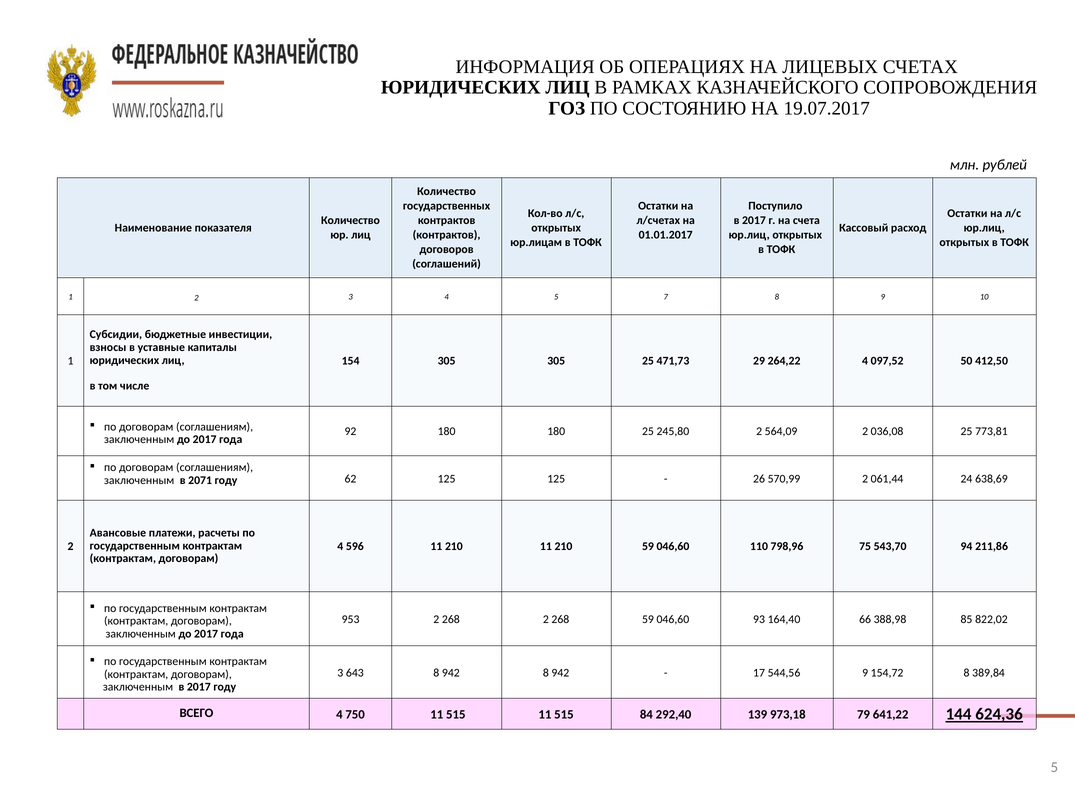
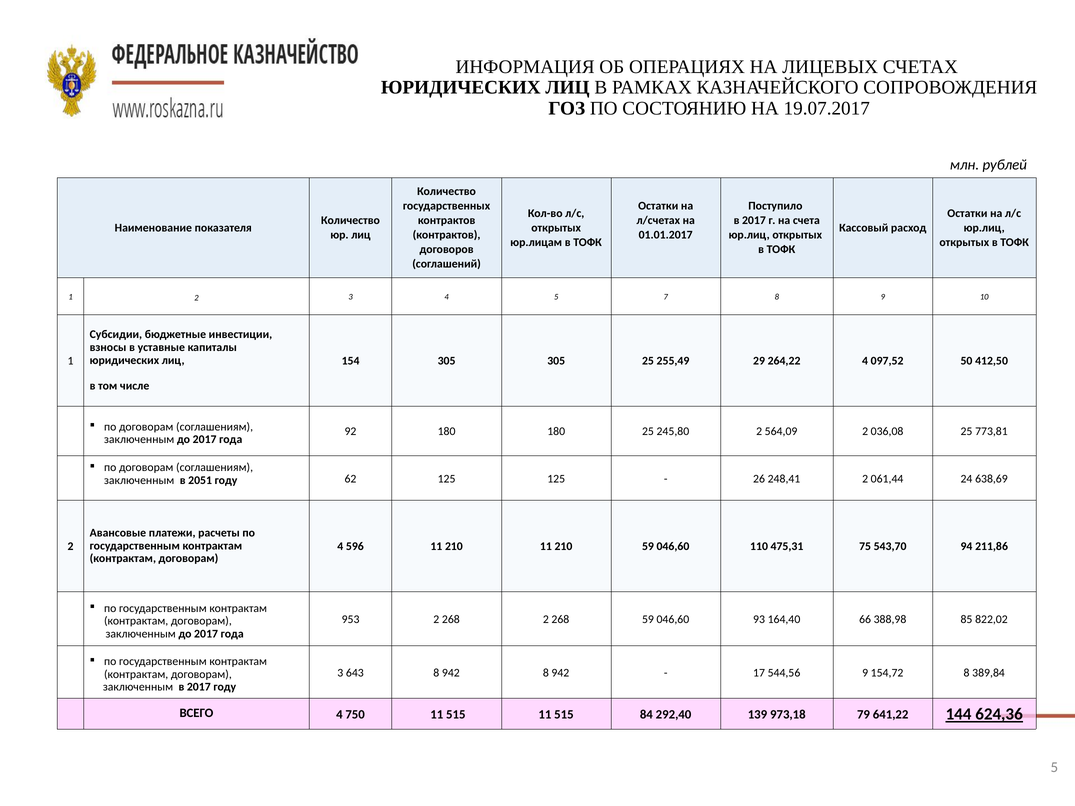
471,73: 471,73 -> 255,49 (673, 361)
2071: 2071 -> 2051 (200, 480)
570,99: 570,99 -> 248,41 (784, 479)
798,96: 798,96 -> 475,31 (787, 547)
